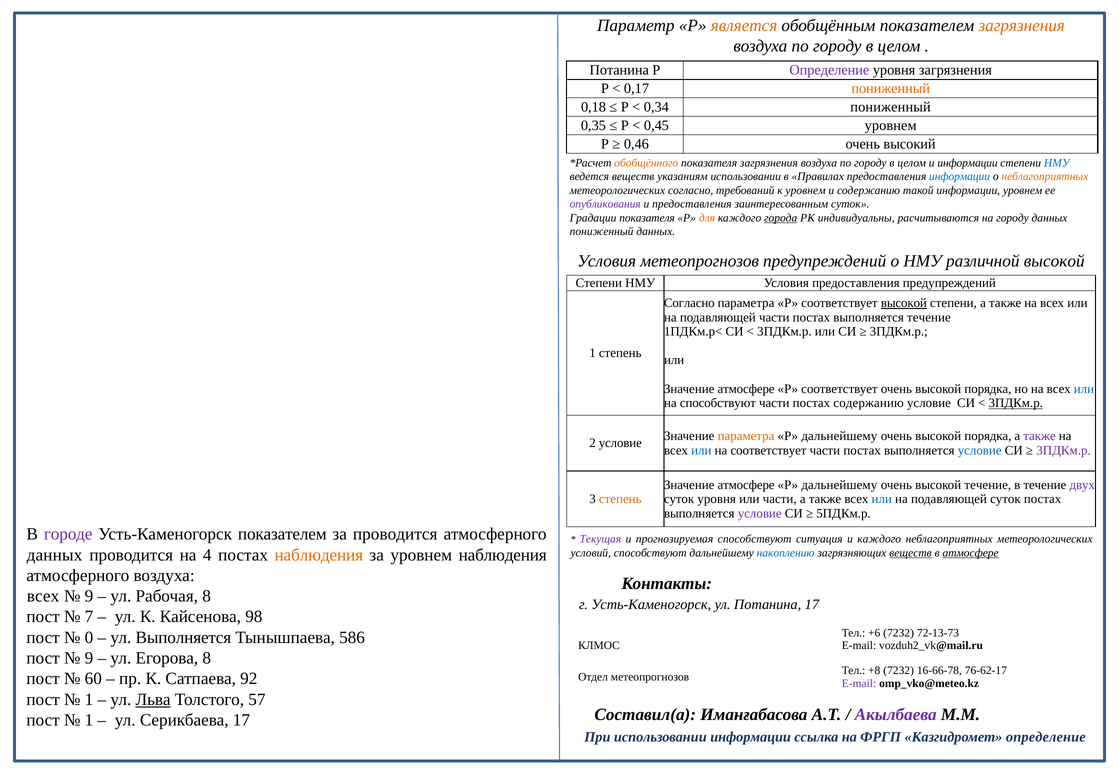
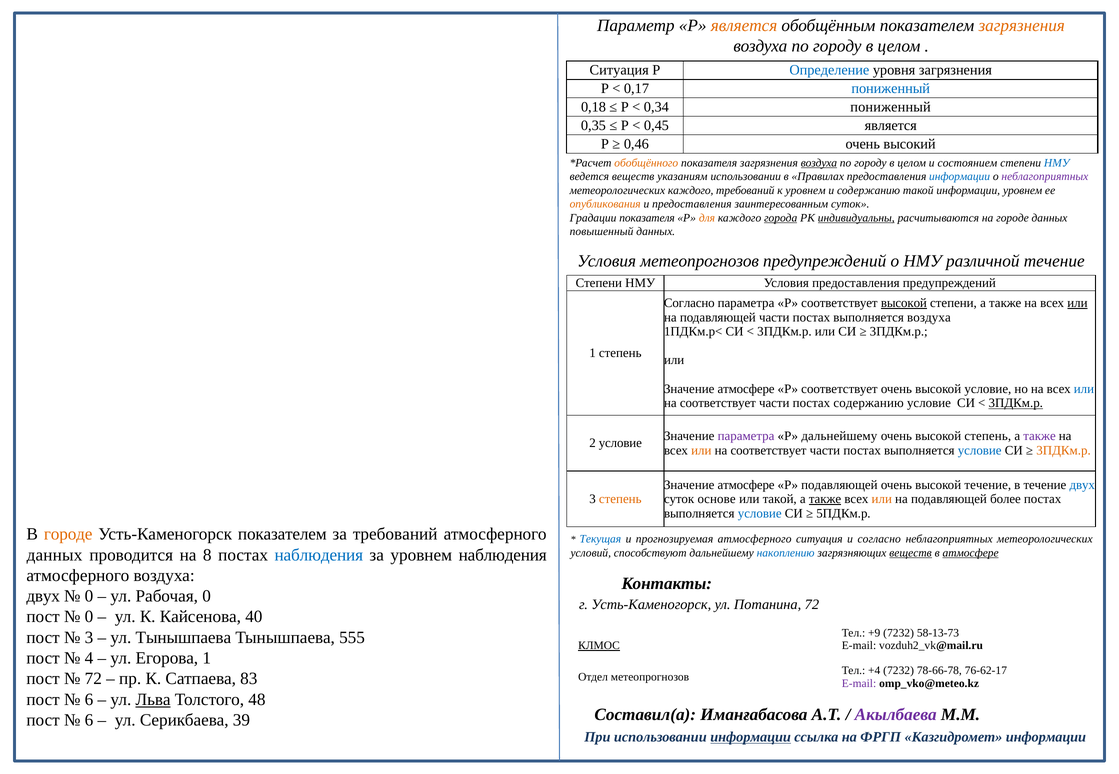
Потанина: Потанина -> Ситуация (619, 70)
Определение colour: purple -> blue (829, 70)
пониженный colour: orange -> blue (891, 89)
0,45 уровнем: уровнем -> является (891, 126)
воздуха underline: none -> present (819, 163)
и информации: информации -> состоянием (967, 163)
неблагоприятных colour: orange -> purple (1045, 177)
метеорологических согласно: согласно -> каждого (691, 191)
опубликования colour: purple -> orange (605, 204)
индивидуальны underline: none -> present (856, 218)
на городу: городу -> городе (1013, 218)
пониженный: пониженный -> повышенный (602, 232)
различной высокой: высокой -> течение (1054, 261)
или underline: none -> present (1077, 303)
выполняется течение: течение -> воздуха (929, 318)
соответствует очень высокой порядка: порядка -> условие (988, 389)
способствуют: способствуют -> соответствует (718, 403)
параметра colour: orange -> purple (746, 436)
порядка: порядка -> степень (988, 436)
или colour: blue -> orange (701, 451)
3ПДКм.р colour: purple -> orange (1064, 451)
дальнейшему: дальнейшему -> подавляющей (839, 485)
двух colour: purple -> blue (1082, 485)
суток уровня: уровня -> основе (717, 500)
или части: части -> такой (780, 500)
также underline: none -> present (825, 500)
или colour: blue -> orange (882, 500)
подавляющей суток: суток -> более (1005, 500)
условие colour: purple -> blue (760, 514)
городе colour: purple -> orange (68, 535)
за проводится: проводится -> требований (395, 535)
Текущая colour: purple -> blue (600, 539)
прогнозируемая способствуют: способствуют -> атмосферного (755, 539)
и каждого: каждого -> согласно (879, 539)
4: 4 -> 8 (207, 555)
наблюдения colour: orange -> blue (319, 555)
всех: всех -> двух (43, 597)
9: 9 -> 0 (89, 597)
Рабочая 8: 8 -> 0 (207, 597)
Потанина 17: 17 -> 72 (812, 605)
7: 7 -> 0 (89, 617)
98: 98 -> 40 (254, 617)
+6: +6 -> +9 (874, 633)
72-13-73: 72-13-73 -> 58-13-73 (938, 633)
0: 0 -> 3 (89, 638)
ул Выполняется: Выполняется -> Тынышпаева (183, 638)
586: 586 -> 555 (352, 638)
КЛМОС underline: none -> present (599, 646)
9: 9 -> 4 (89, 659)
Егорова 8: 8 -> 1 (207, 659)
+8: +8 -> +4 (874, 671)
16-66-78: 16-66-78 -> 78-66-78 (939, 671)
60: 60 -> 72 (93, 679)
92: 92 -> 83 (249, 679)
1: 1 -> 6 (89, 700)
57: 57 -> 48 (257, 700)
1: 1 -> 6 (89, 721)
Серикбаева 17: 17 -> 39 (241, 721)
информации underline: none -> present (751, 738)
Казгидромет определение: определение -> информации (1046, 738)
